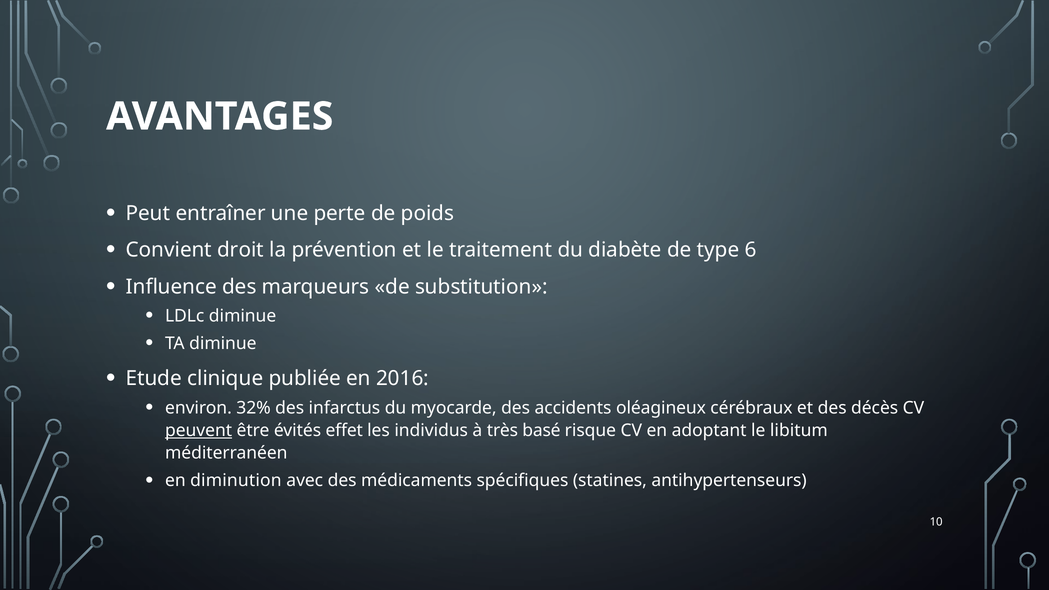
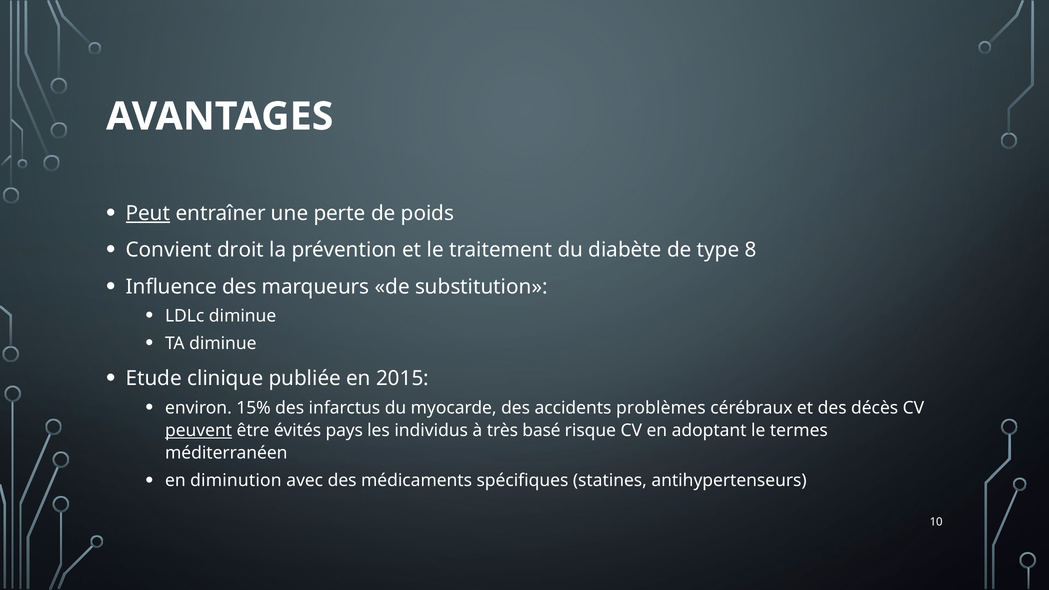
Peut underline: none -> present (148, 213)
6: 6 -> 8 (751, 250)
2016: 2016 -> 2015 (403, 379)
32%: 32% -> 15% (254, 408)
oléagineux: oléagineux -> problèmes (661, 408)
effet: effet -> pays (344, 430)
libitum: libitum -> termes (799, 430)
